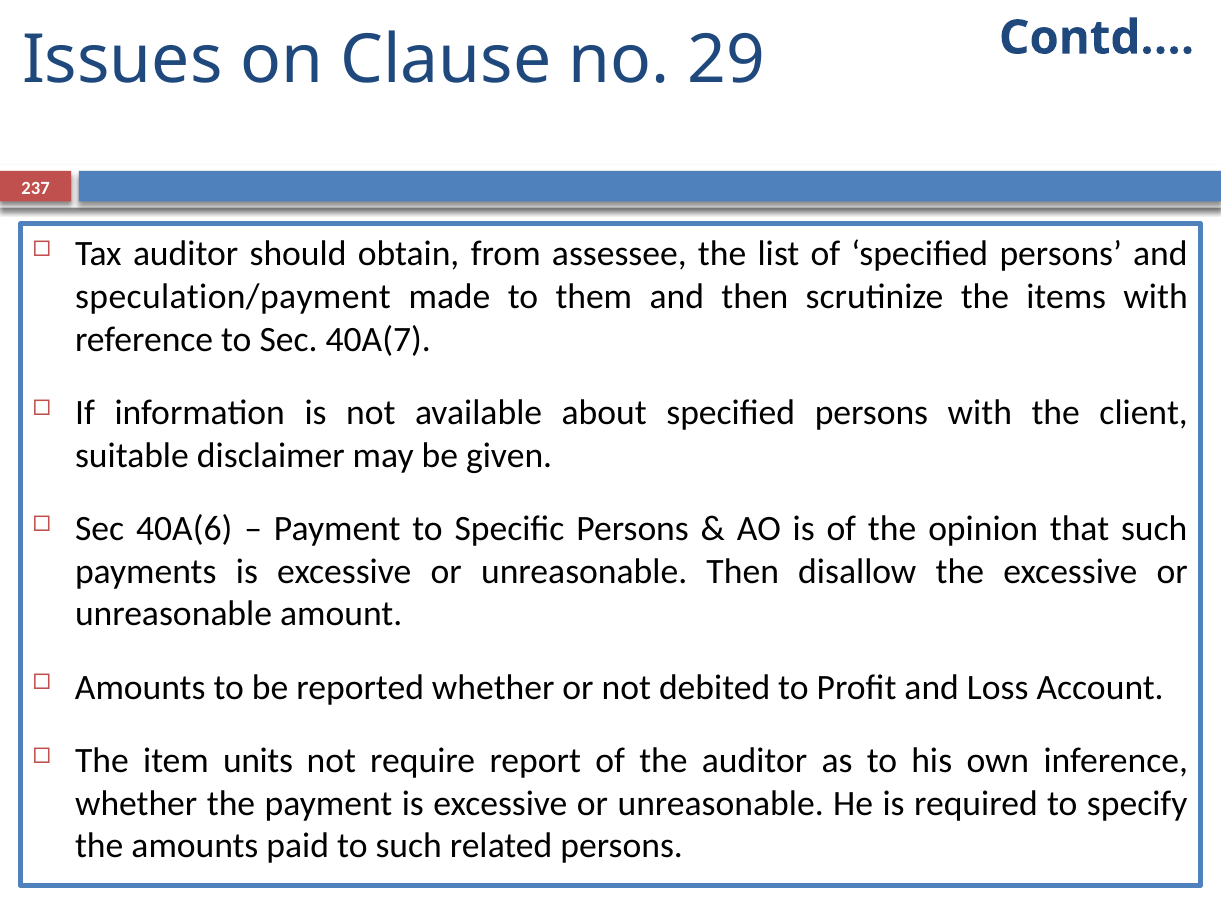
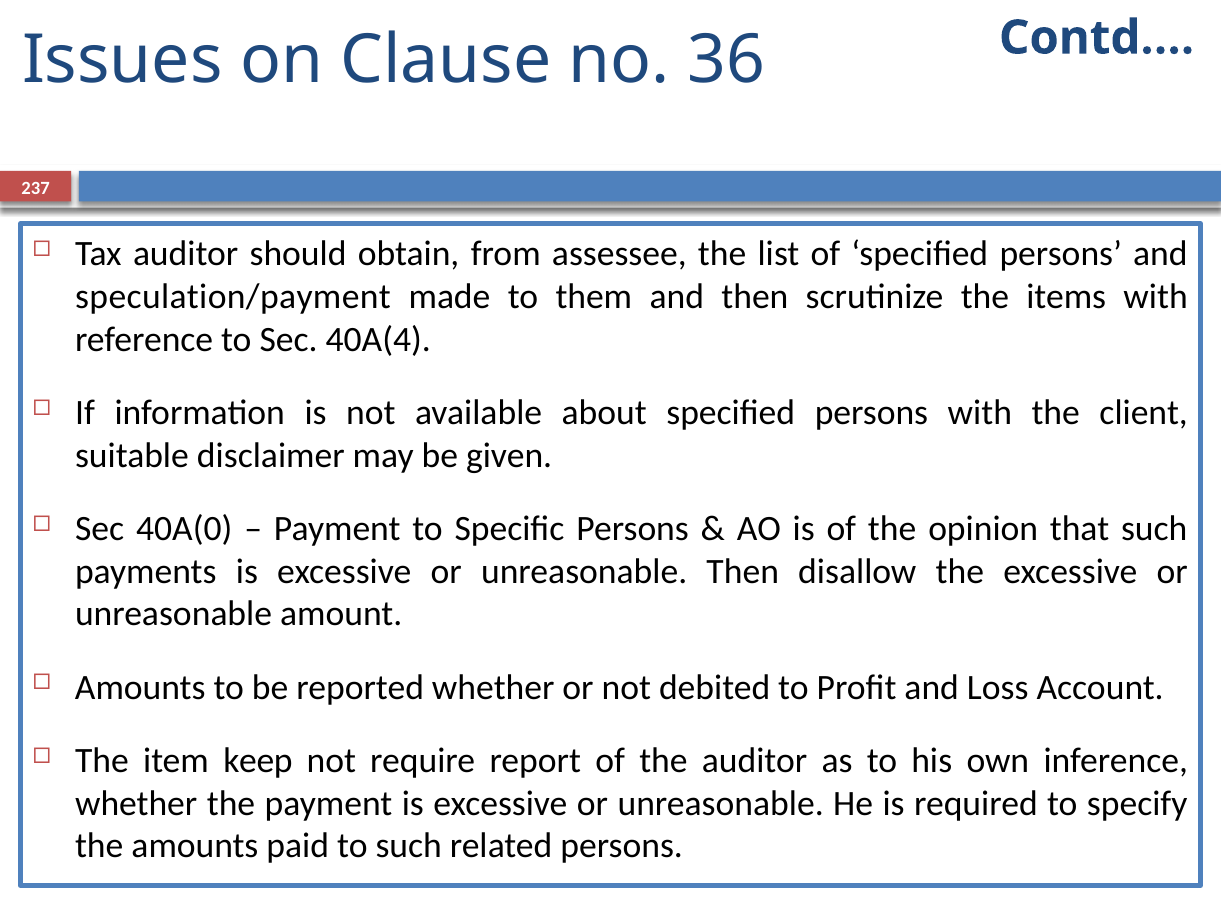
29: 29 -> 36 (726, 60)
40A(7: 40A(7 -> 40A(4 (378, 339)
40A(6: 40A(6 -> 40A(0 (184, 528)
units: units -> keep (258, 760)
